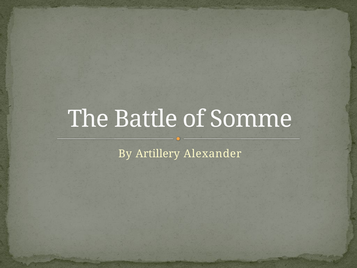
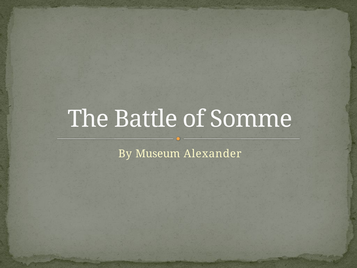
Artillery: Artillery -> Museum (158, 154)
